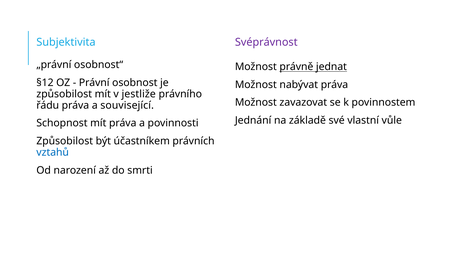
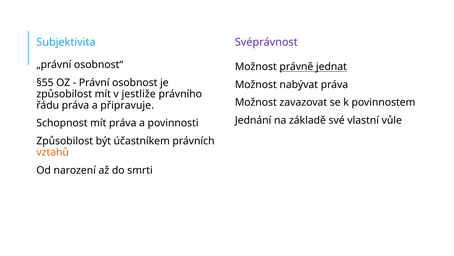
§12: §12 -> §55 (45, 83)
související: související -> připravuje (127, 105)
vztahů colour: blue -> orange (53, 152)
